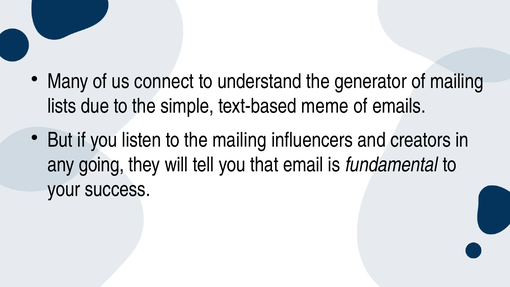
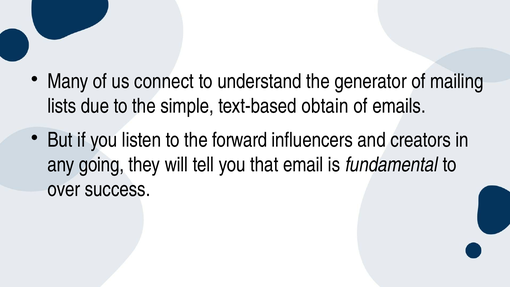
meme: meme -> obtain (325, 106)
the mailing: mailing -> forward (240, 140)
your: your -> over (64, 189)
